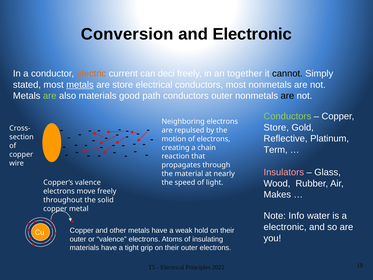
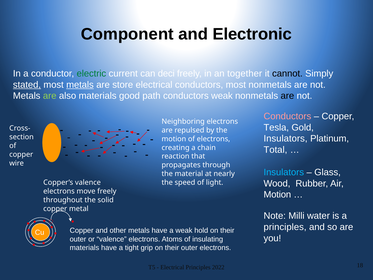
Conversion: Conversion -> Component (127, 34)
electric colour: orange -> green (91, 73)
stated underline: none -> present (27, 85)
conductors outer: outer -> weak (222, 96)
Conductors colour: light green -> pink (287, 116)
Store: Store -> Tesla (276, 127)
Reflective: Reflective -> Insulators (286, 139)
Term: Term -> Total (275, 150)
Insulators colour: pink -> light blue (284, 172)
Makes: Makes -> Motion (277, 194)
Info: Info -> Milli (296, 216)
electronic: electronic -> principles (285, 227)
